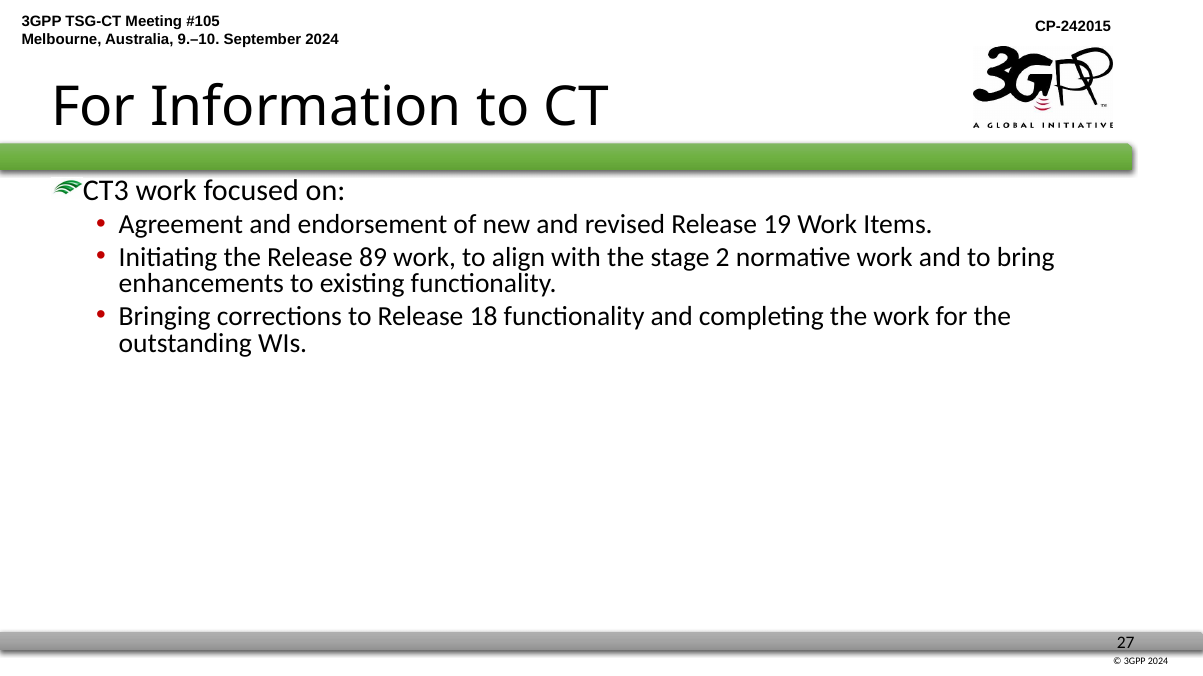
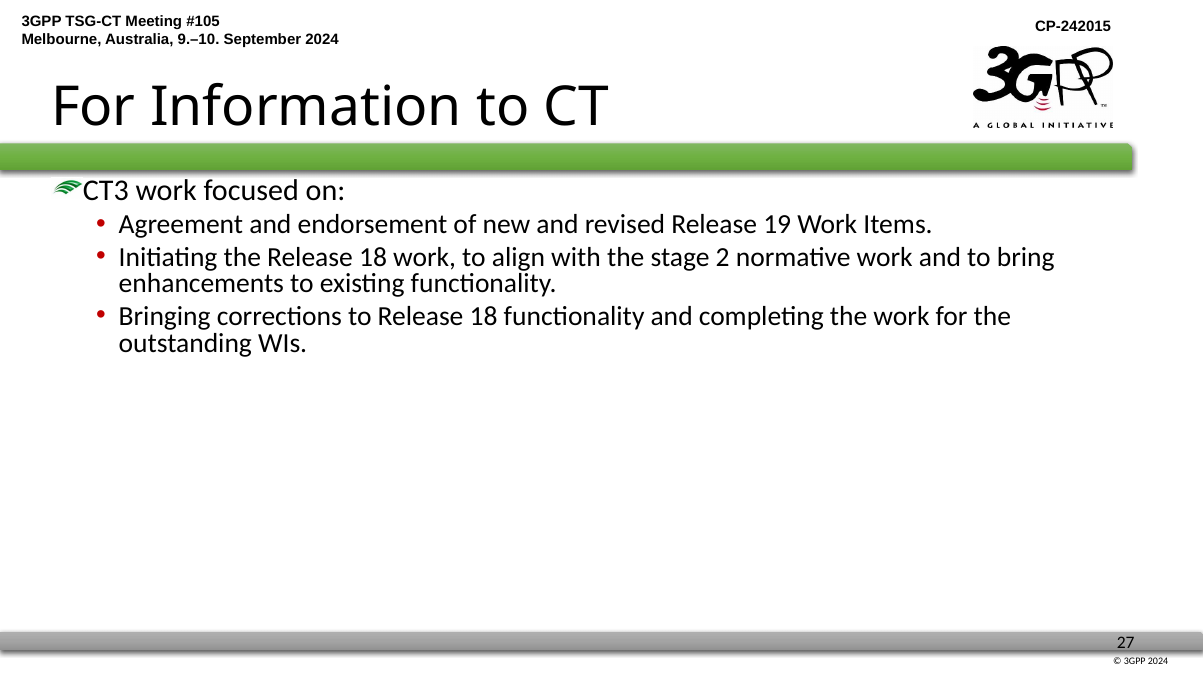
the Release 89: 89 -> 18 (373, 258)
